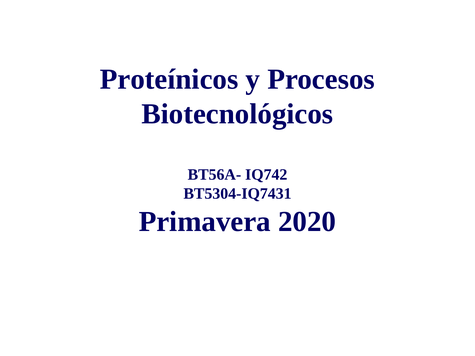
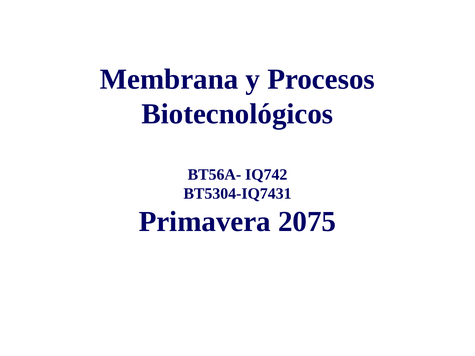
Proteínicos: Proteínicos -> Membrana (169, 79)
2020: 2020 -> 2075 (307, 222)
